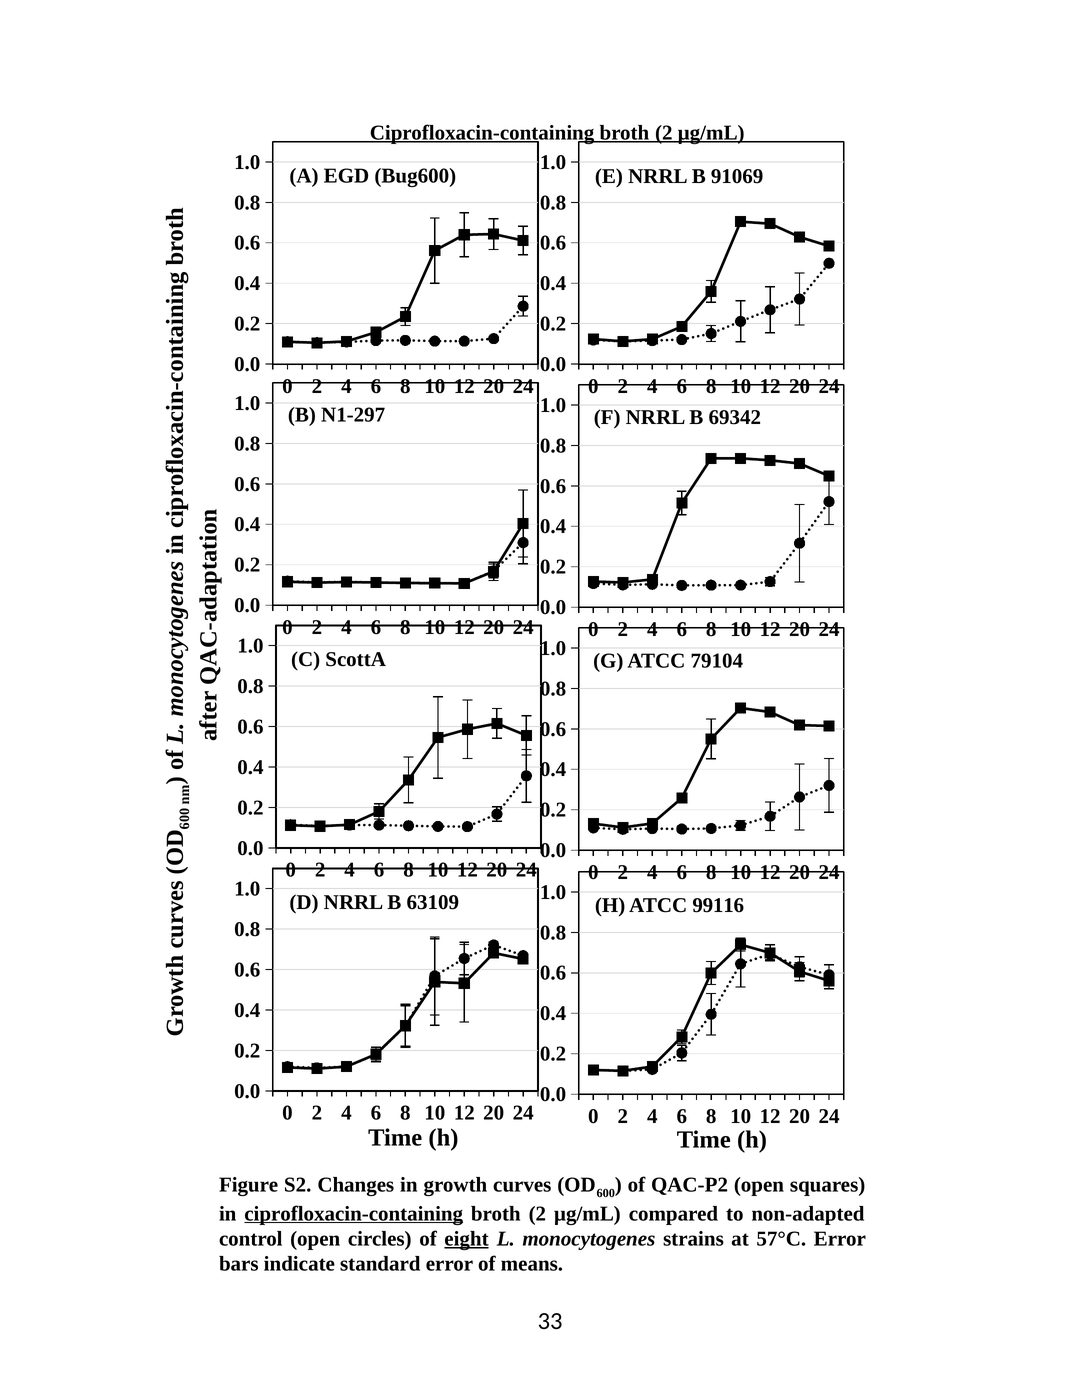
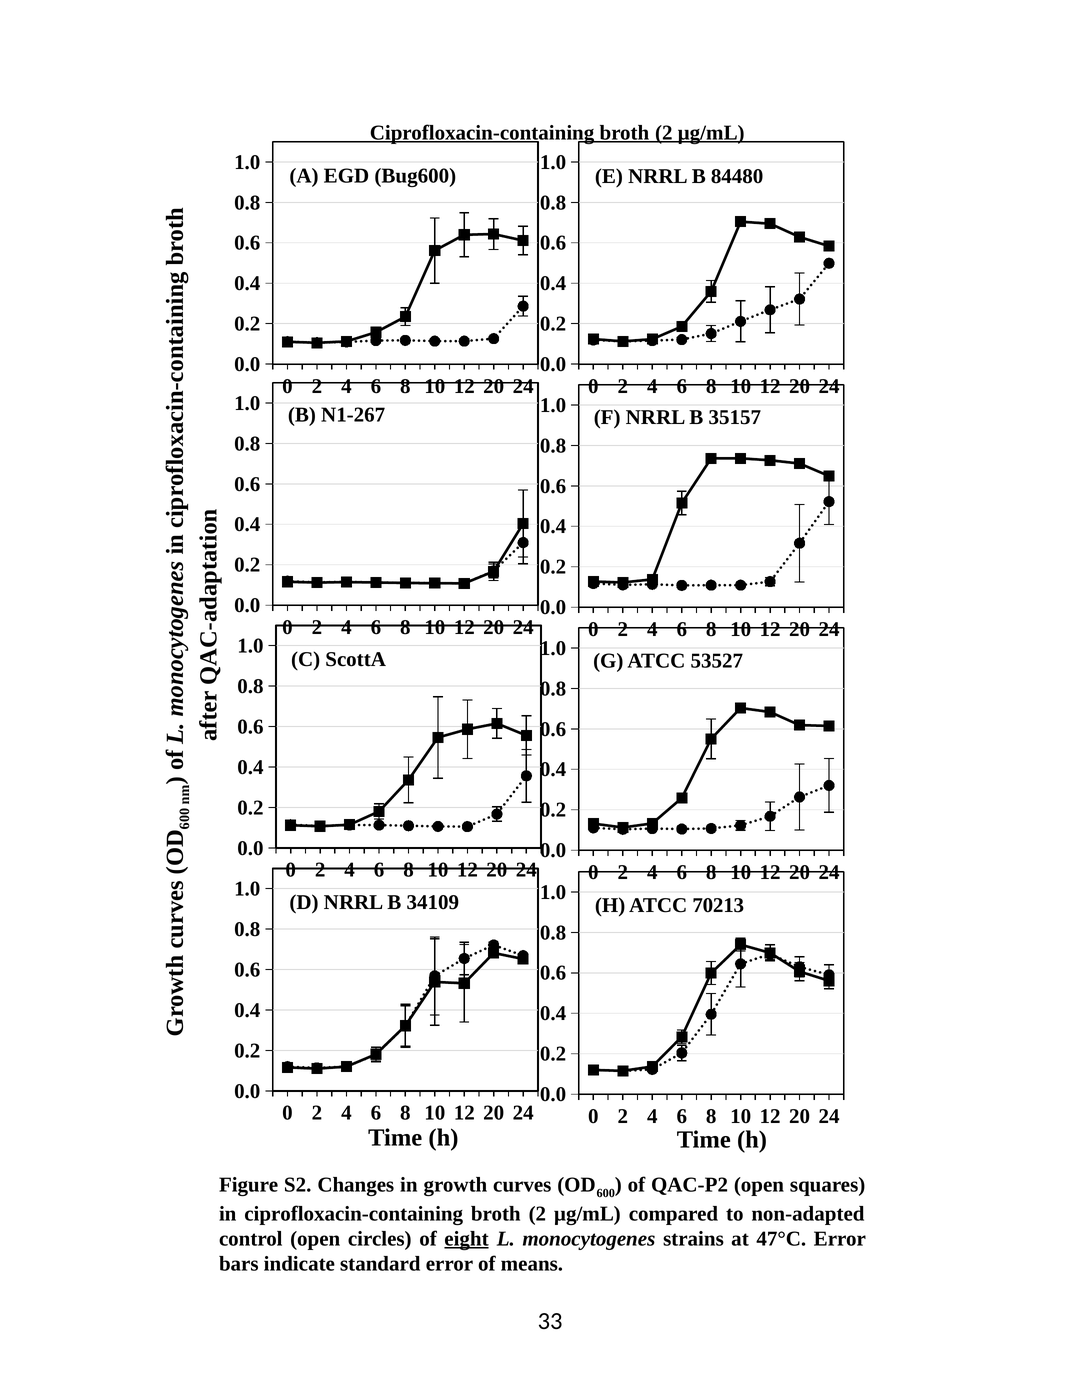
91069: 91069 -> 84480 (737, 176)
N1-297: N1-297 -> N1-267 (353, 415)
69342: 69342 -> 35157 (735, 418)
79104: 79104 -> 53527 (717, 661)
63109: 63109 -> 34109 (433, 903)
99116: 99116 -> 70213 (718, 905)
ciprofloxacin-containing underline: present -> none (354, 1214)
57°C: 57°C -> 47°C (781, 1239)
